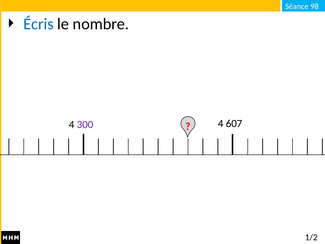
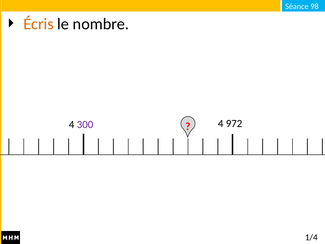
Écris colour: blue -> orange (38, 24)
607: 607 -> 972 (234, 123)
1/2: 1/2 -> 1/4 (311, 237)
